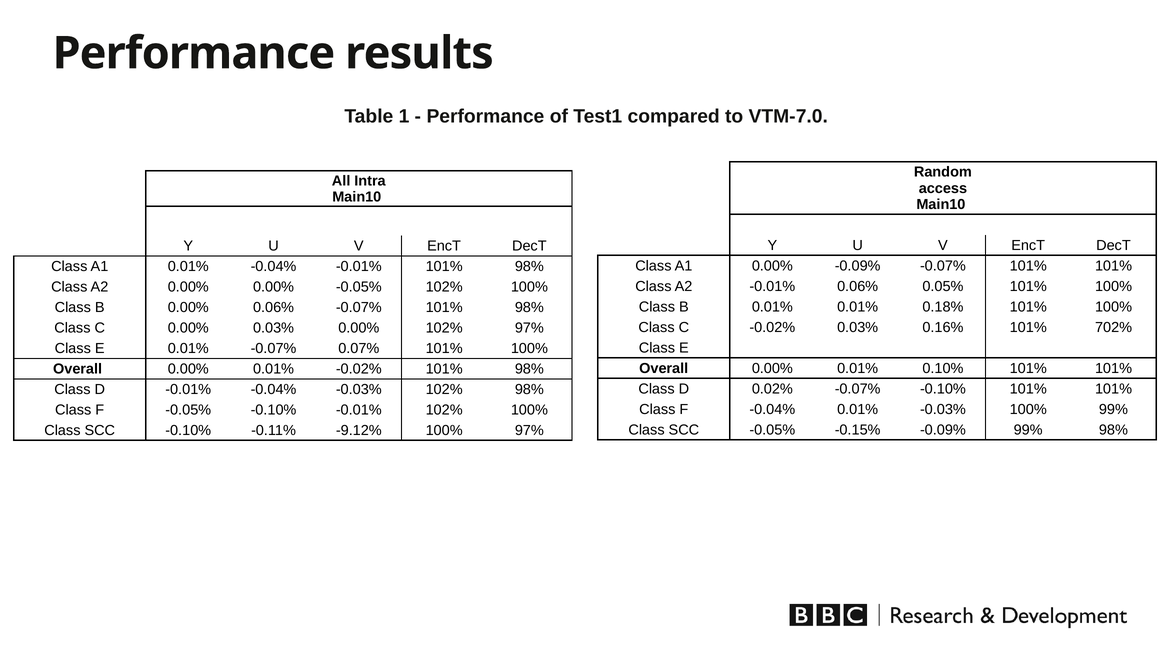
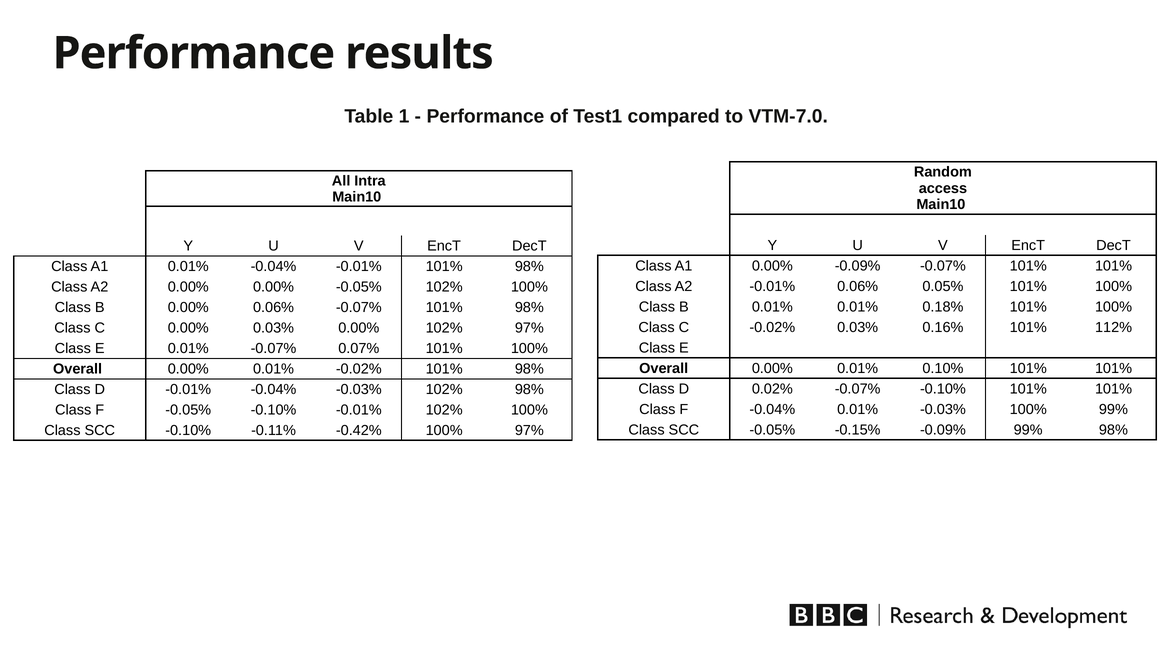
702%: 702% -> 112% (1114, 327)
-9.12%: -9.12% -> -0.42% (359, 431)
